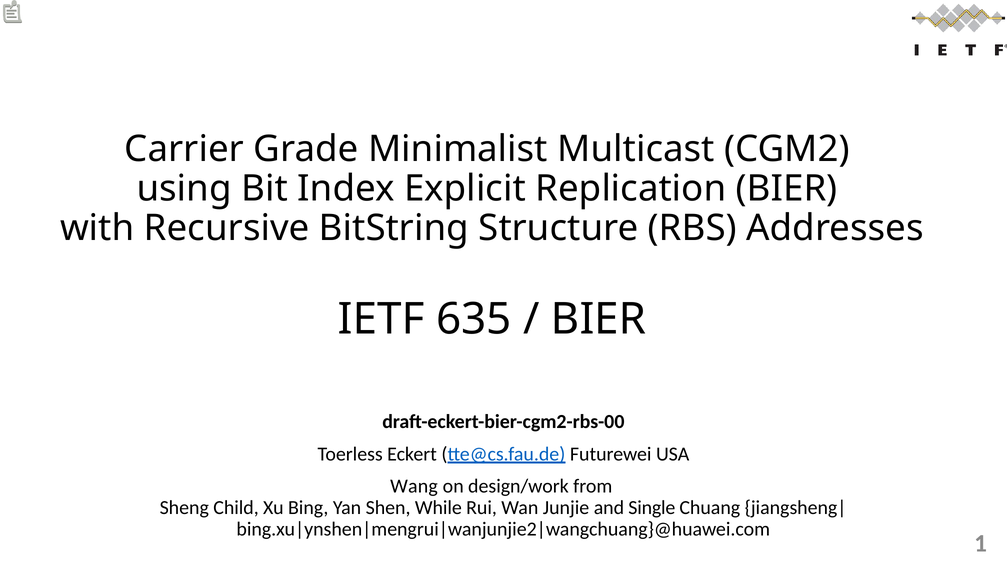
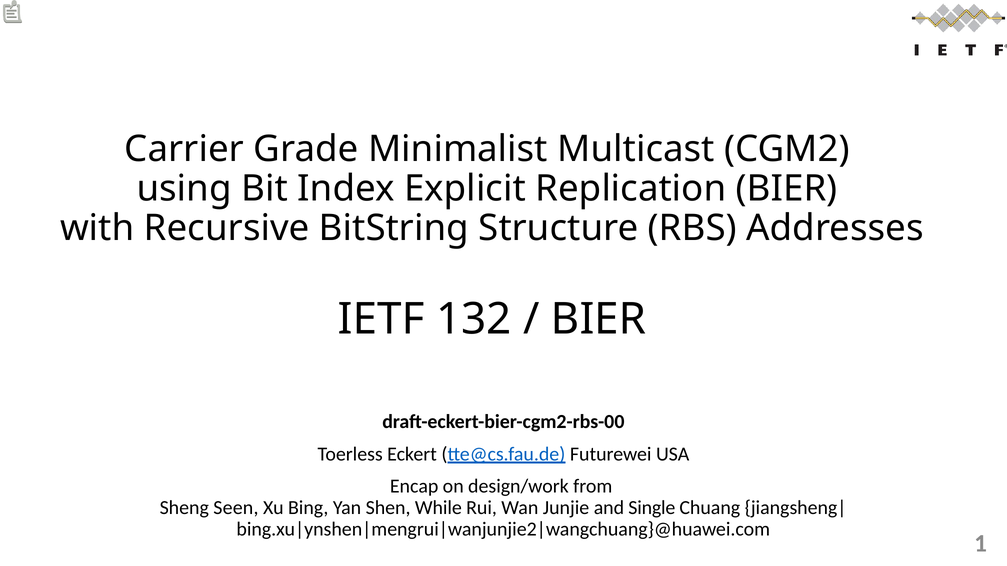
635: 635 -> 132 (474, 320)
Wang: Wang -> Encap (414, 486)
Child: Child -> Seen (236, 508)
